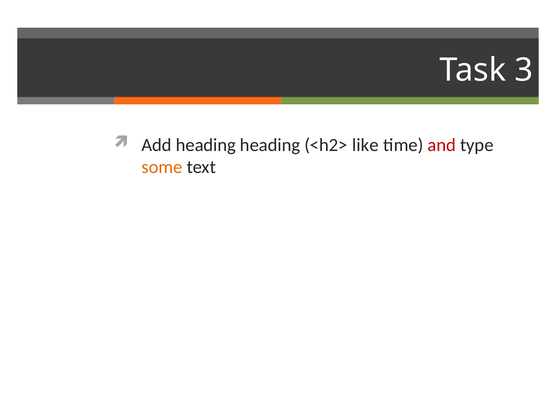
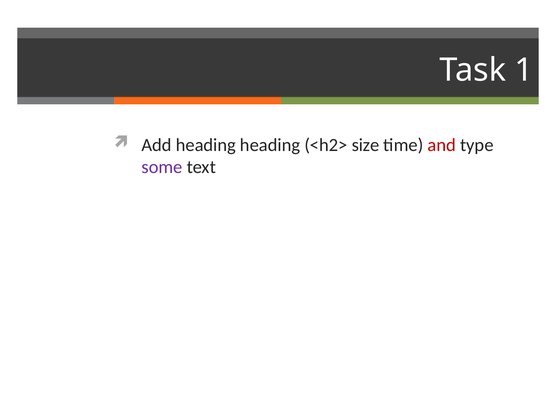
3: 3 -> 1 (524, 70)
like: like -> size (366, 145)
some colour: orange -> purple (162, 167)
